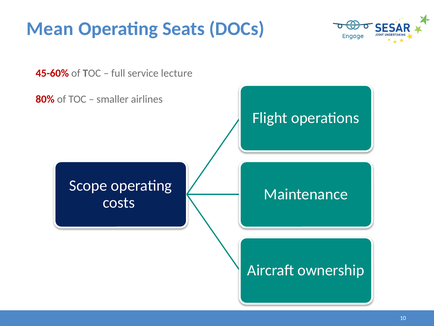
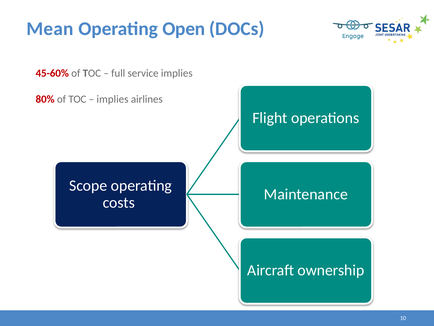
Seats: Seats -> Open (184, 29)
service lecture: lecture -> implies (177, 73)
smaller: smaller -> implies (113, 99)
